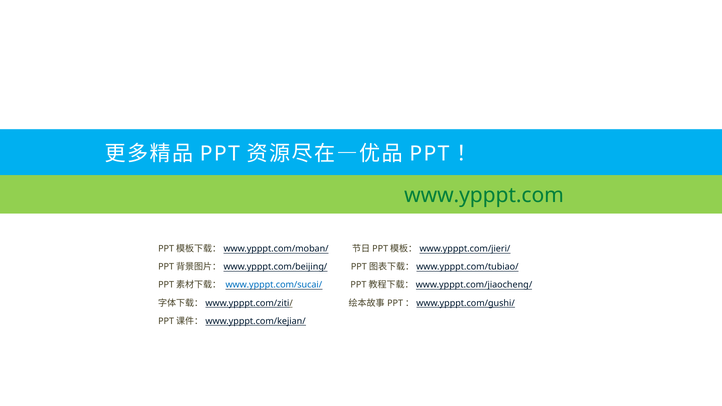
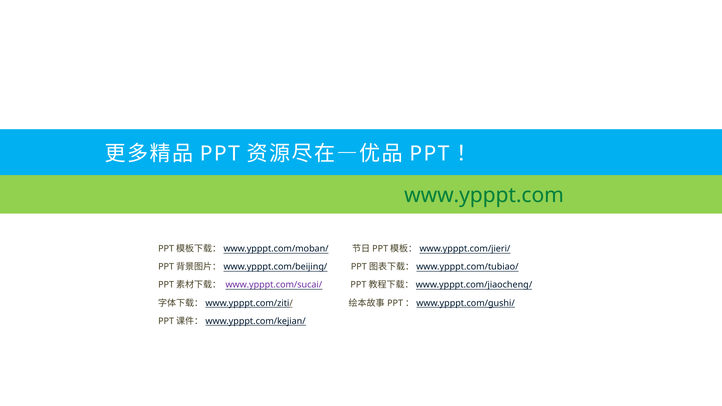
www.ypppt.com/sucai/ colour: blue -> purple (274, 285)
